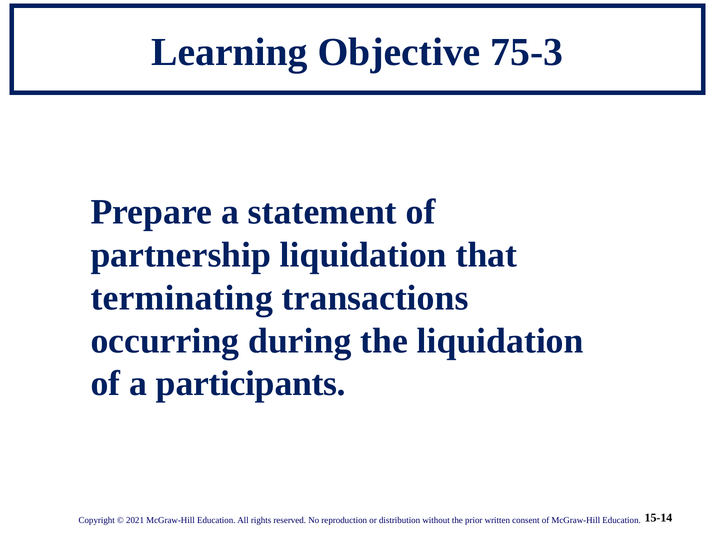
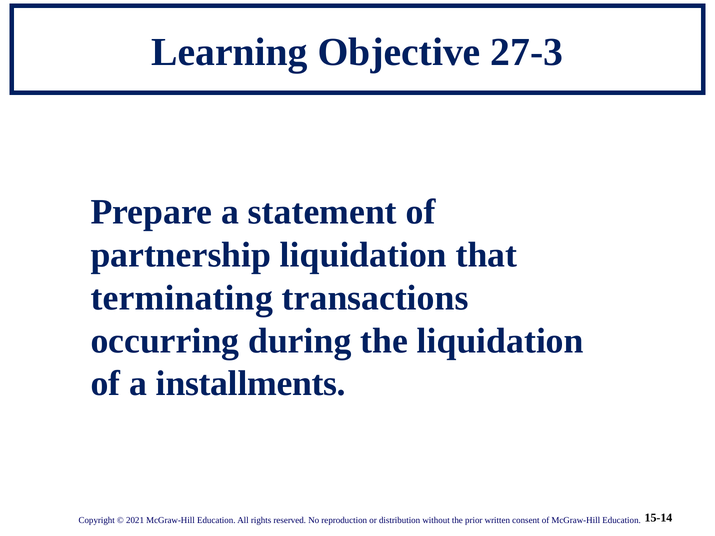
75-3: 75-3 -> 27-3 (527, 52)
participants: participants -> installments (251, 384)
